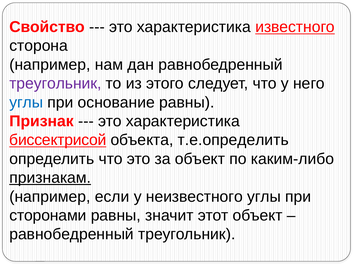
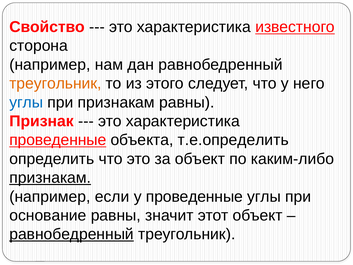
треугольник colour: purple -> orange (55, 83)
при основание: основание -> признакам (116, 102)
биссектрисой: биссектрисой -> проведенные (58, 140)
у неизвестного: неизвестного -> проведенные (194, 196)
сторонами: сторонами -> основание (48, 215)
равнобедренный underline: none -> present (72, 234)
